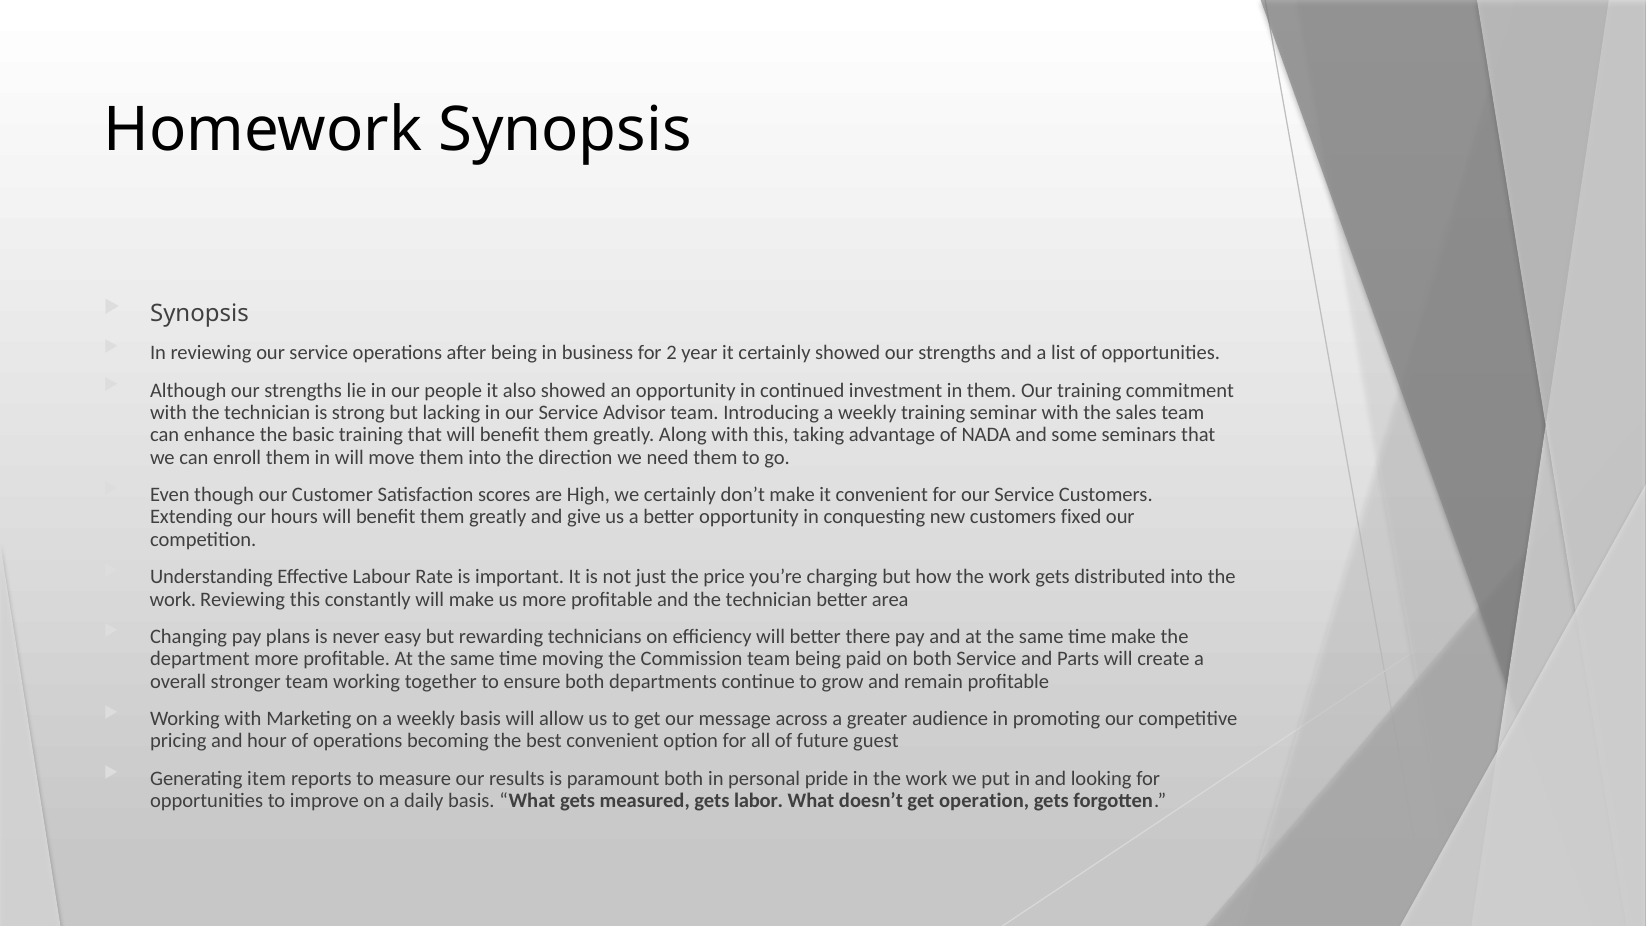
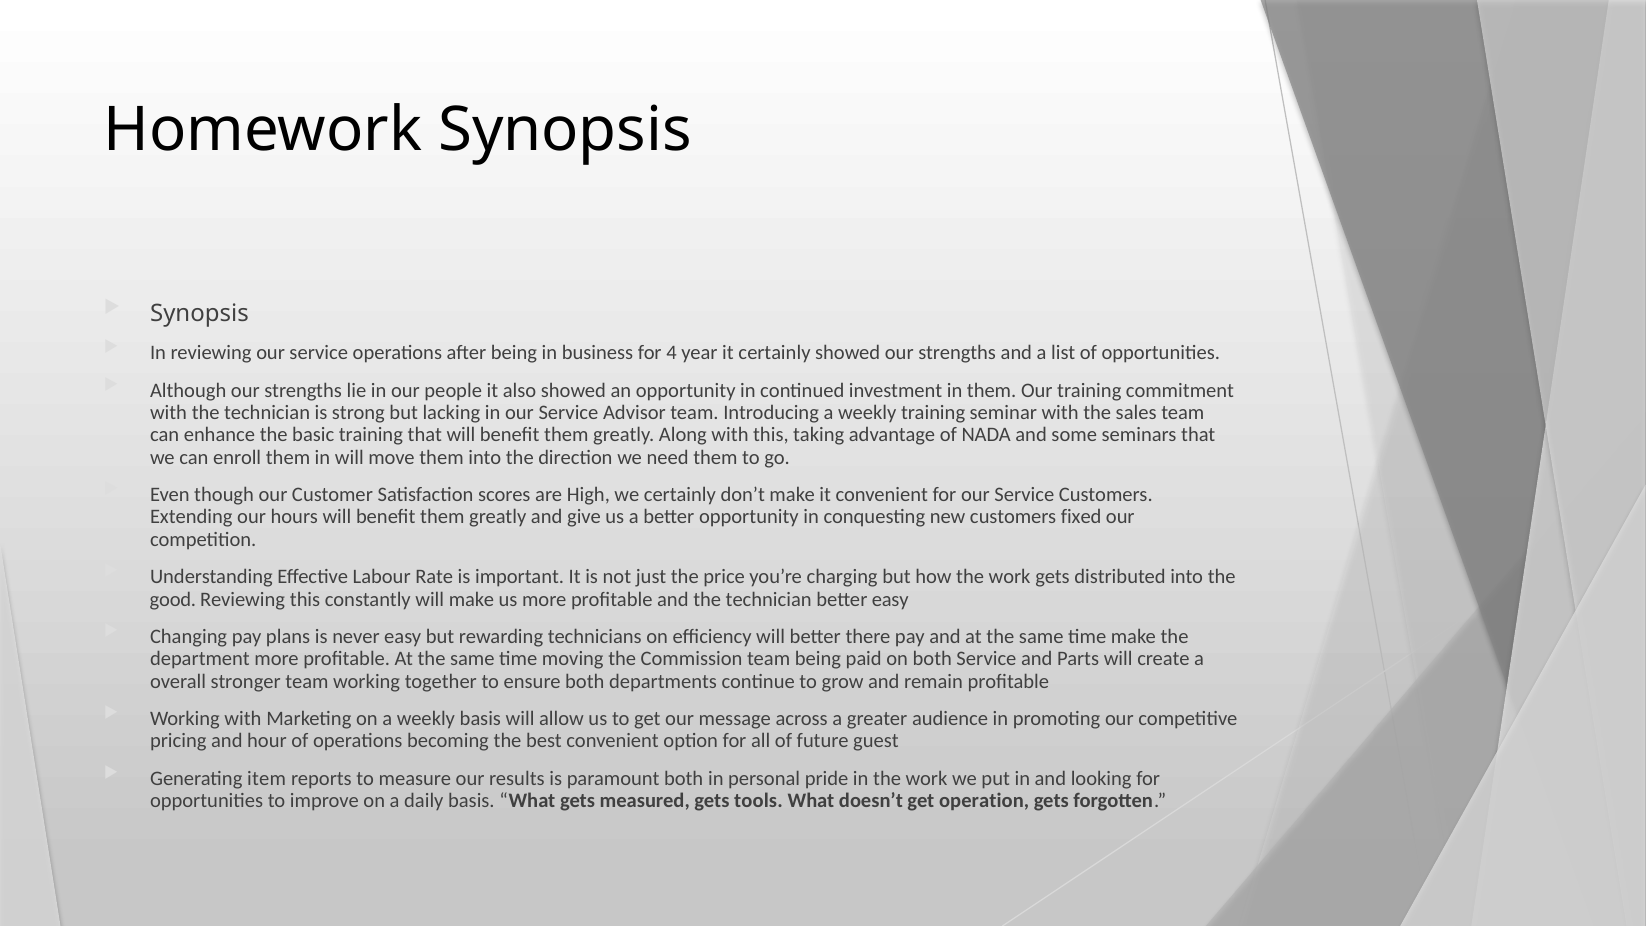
2: 2 -> 4 (672, 353)
work: work -> good (173, 599)
better area: area -> easy (890, 599)
labor: labor -> tools (758, 801)
